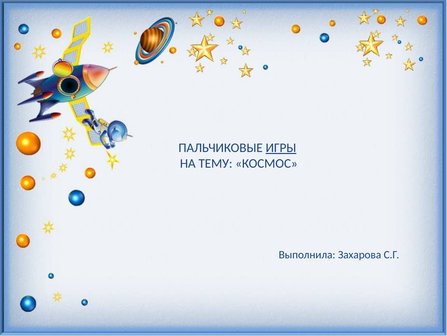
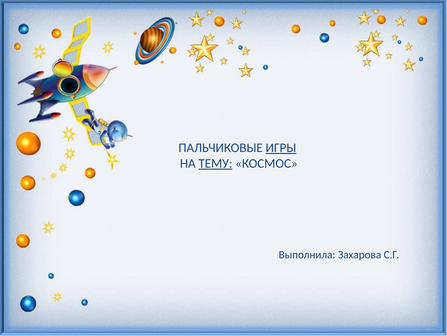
ТЕМУ underline: none -> present (215, 163)
